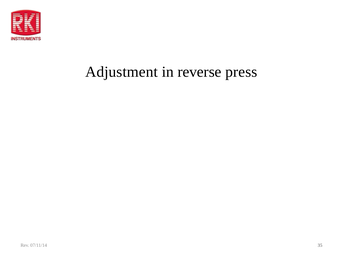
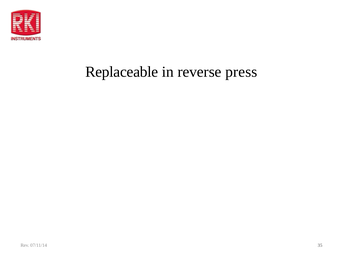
Adjustment: Adjustment -> Replaceable (122, 72)
